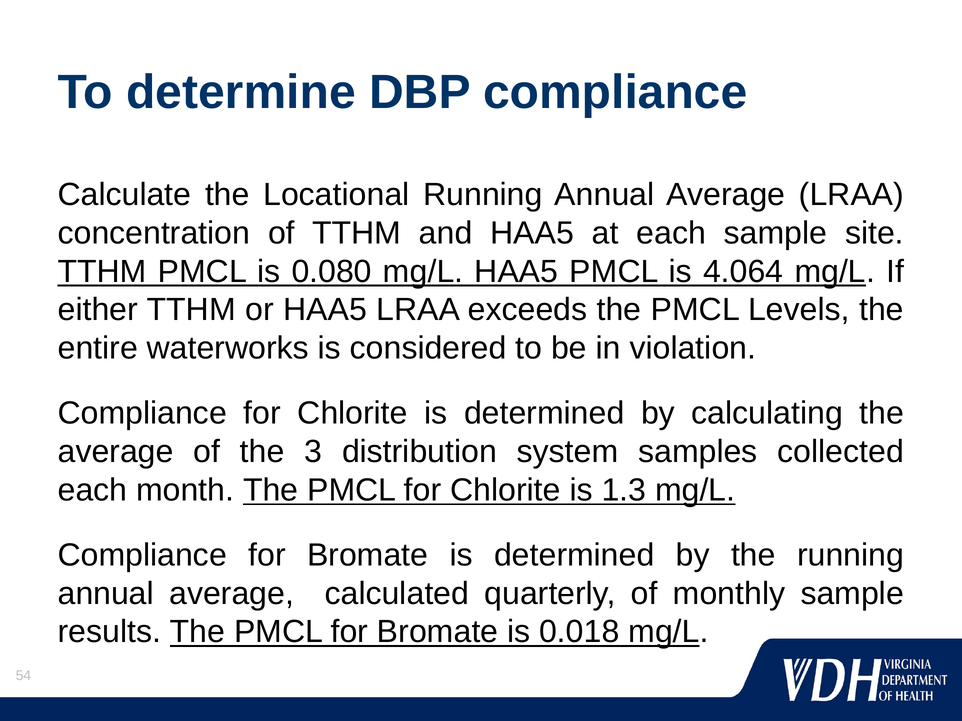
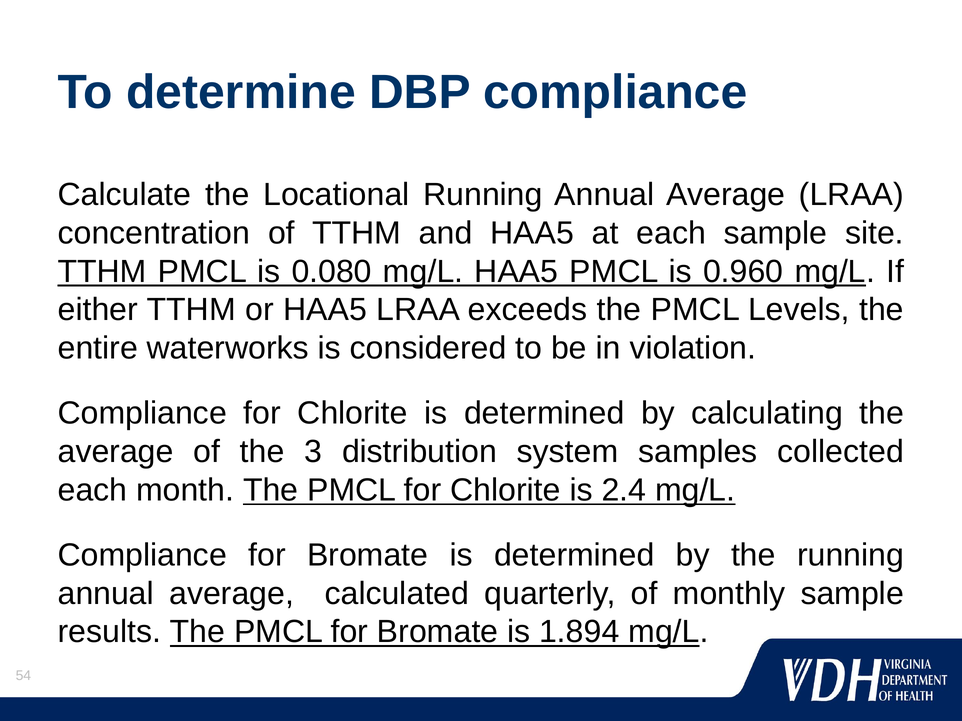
4.064: 4.064 -> 0.960 (743, 272)
1.3: 1.3 -> 2.4 (624, 490)
0.018: 0.018 -> 1.894 (579, 632)
